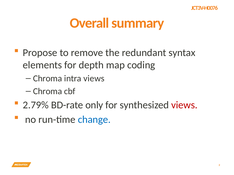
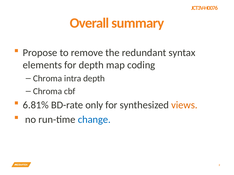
intra views: views -> depth (94, 79)
2.79%: 2.79% -> 6.81% (36, 105)
views colour: red -> orange (184, 105)
